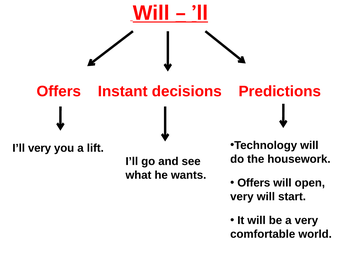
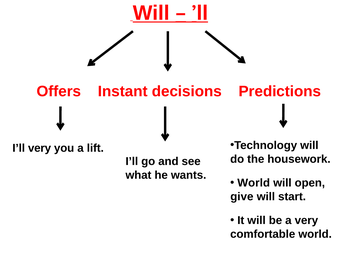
Offers: Offers -> World (254, 183)
very: very -> give (242, 196)
